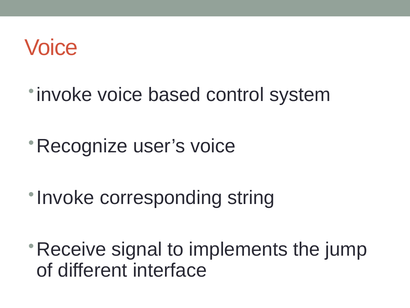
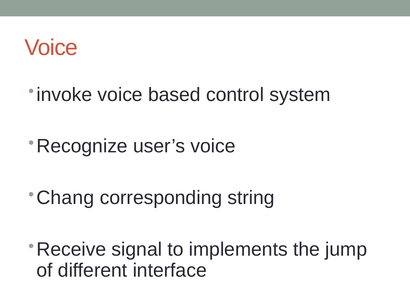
Invoke: Invoke -> Chang (65, 197)
